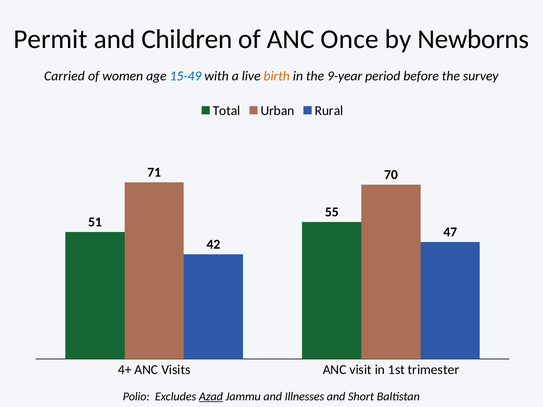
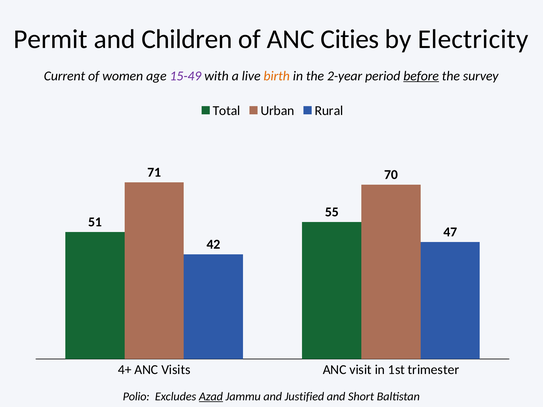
Once: Once -> Cities (350, 39)
Newborns: Newborns -> Electricity (473, 39)
Carried: Carried -> Current (64, 76)
15-49 colour: blue -> purple (185, 76)
9-year: 9-year -> 2-year (345, 76)
before underline: none -> present (421, 76)
Illnesses: Illnesses -> Justified (304, 397)
